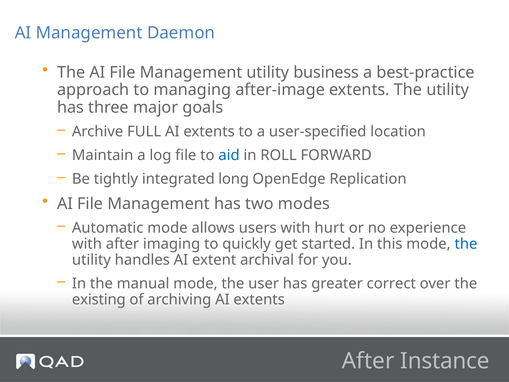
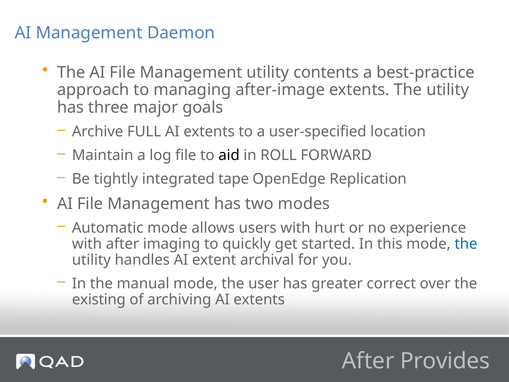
business: business -> contents (326, 72)
aid colour: blue -> black (229, 155)
long: long -> tape (234, 179)
Instance: Instance -> Provides (445, 361)
